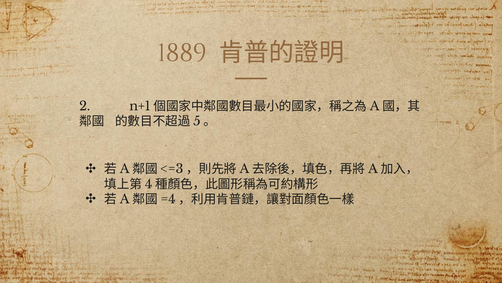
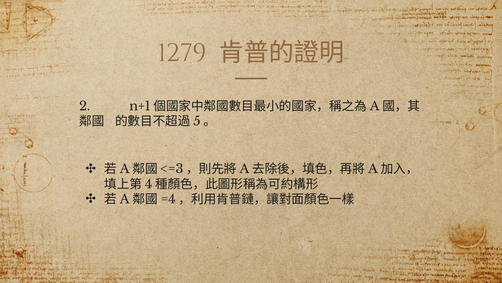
1889: 1889 -> 1279 (182, 53)
